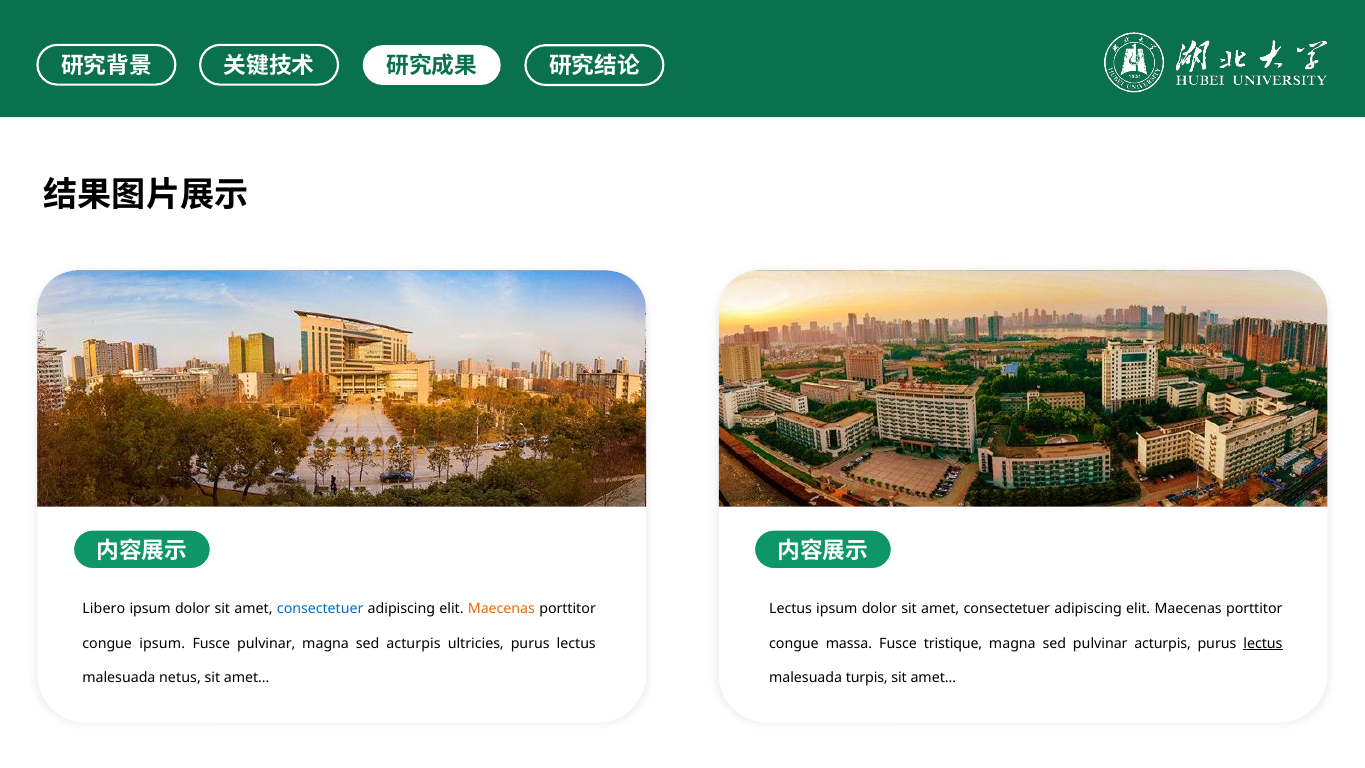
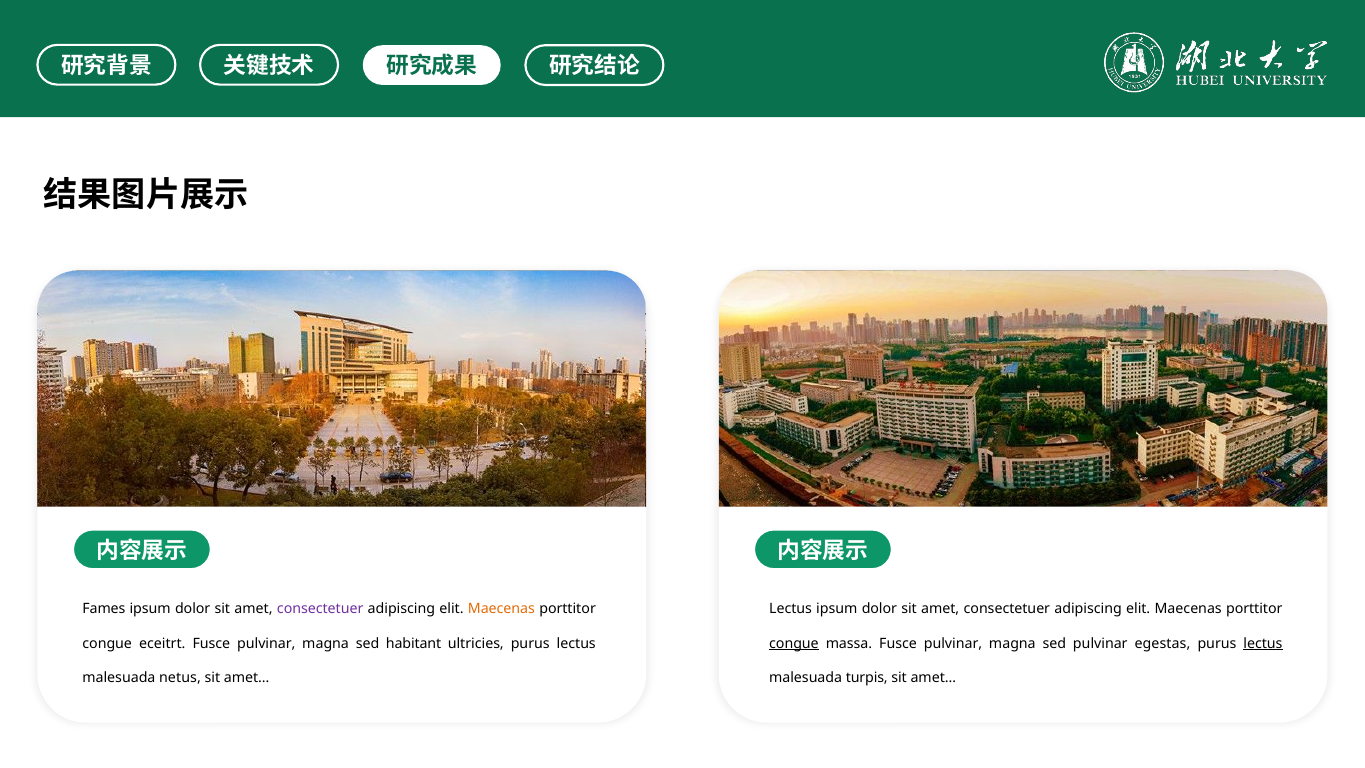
Libero: Libero -> Fames (104, 609)
consectetuer colour: blue -> purple (320, 609)
congue ipsum: ipsum -> eceitrt (162, 643)
sed acturpis: acturpis -> habitant (414, 643)
congue underline: none -> present (794, 643)
massa Fusce tristique: tristique -> pulvinar (953, 643)
pulvinar acturpis: acturpis -> egestas (1162, 643)
